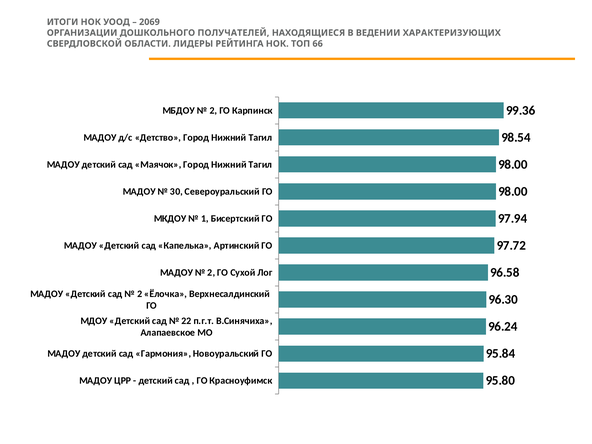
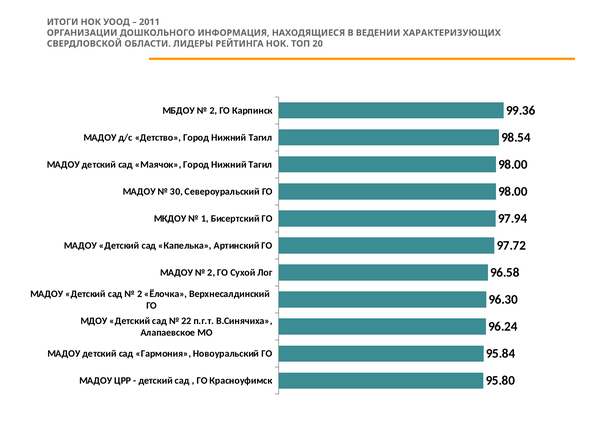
2069: 2069 -> 2011 (149, 22)
ПОЛУЧАТЕЛЕЙ: ПОЛУЧАТЕЛЕЙ -> ИНФОРМАЦИЯ (233, 33)
66: 66 -> 20 (318, 44)
